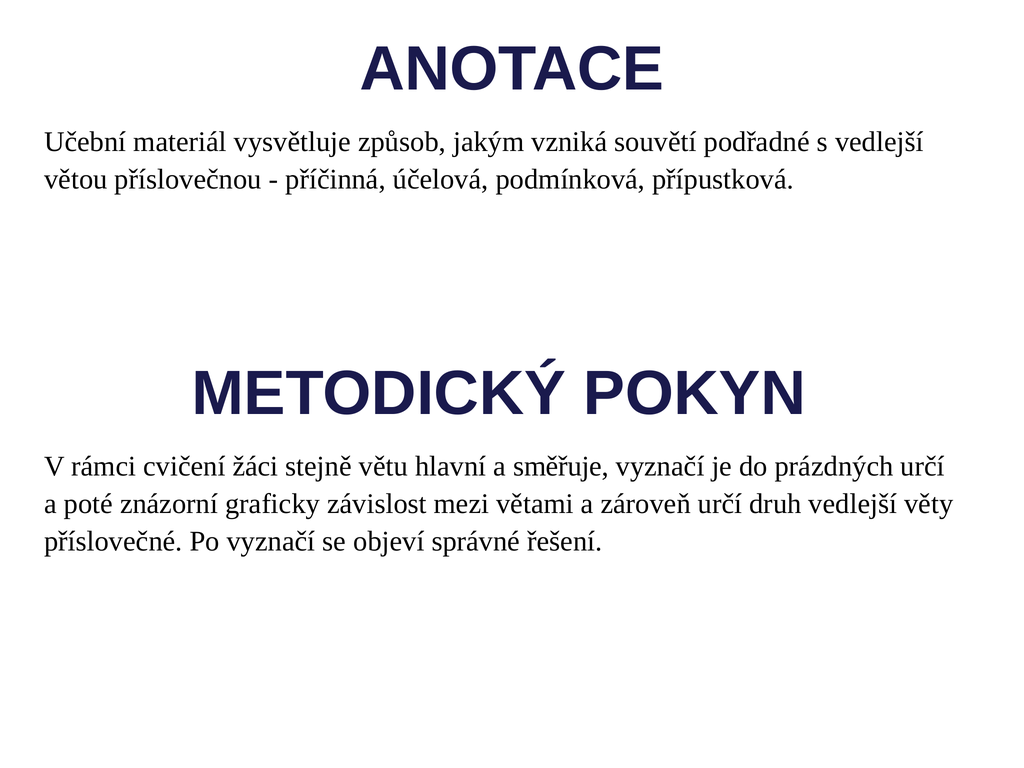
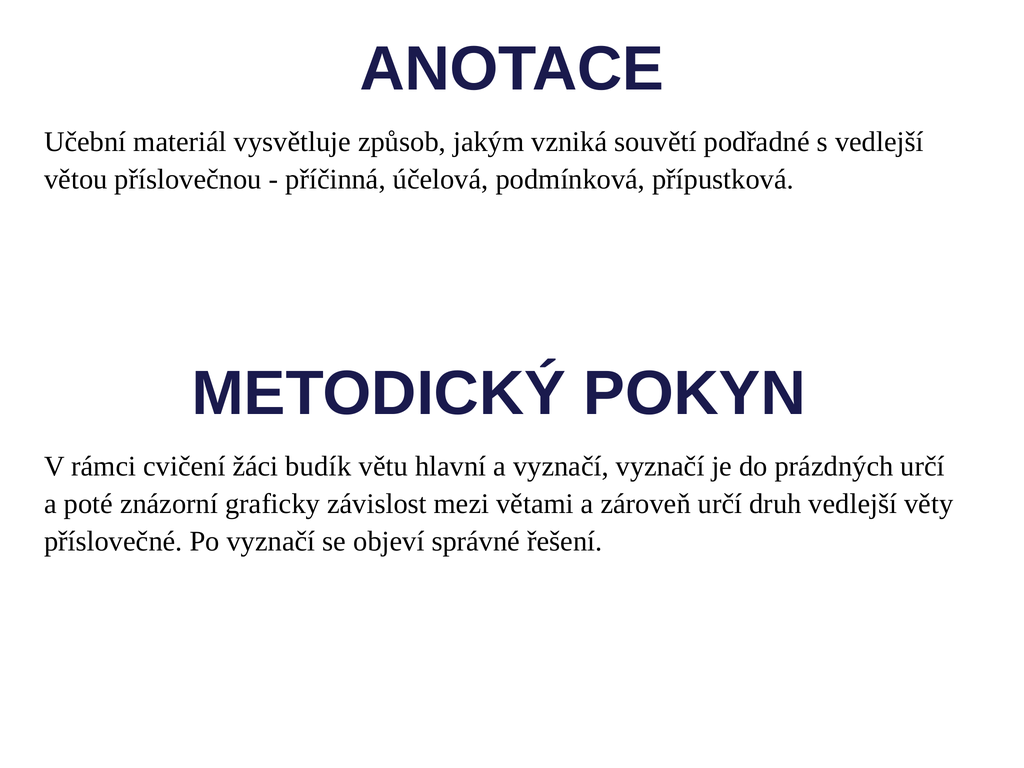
stejně: stejně -> budík (318, 466)
a směřuje: směřuje -> vyznačí (561, 466)
